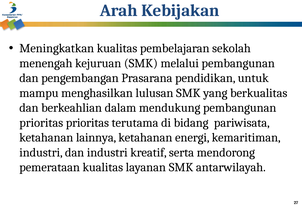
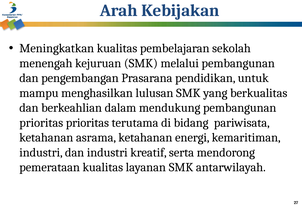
lainnya: lainnya -> asrama (96, 138)
